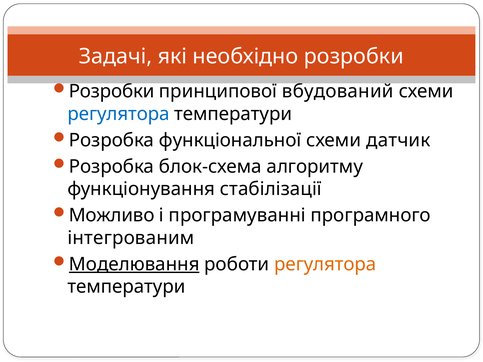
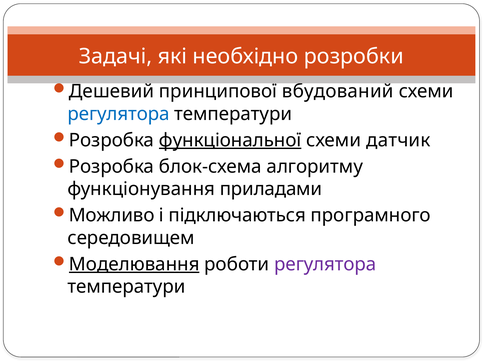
Розробки: Розробки -> Дешевий (112, 91)
функціональної underline: none -> present (230, 140)
стабілізації: стабілізації -> приладами (271, 189)
програмуванні: програмуванні -> підключаються (237, 216)
інтегрованим: інтегрованим -> середовищем (131, 238)
регулятора colour: orange -> purple (325, 264)
